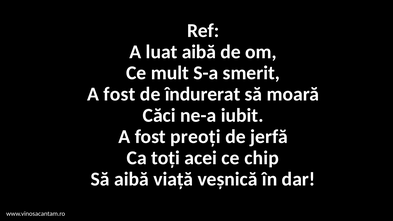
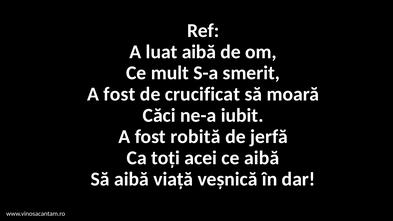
îndurerat: îndurerat -> crucificat (202, 94)
preoți: preoți -> robită (195, 137)
ce chip: chip -> aibă (262, 158)
